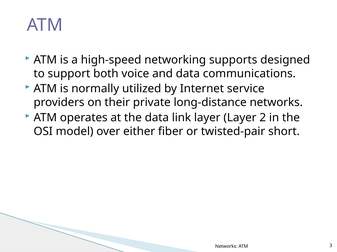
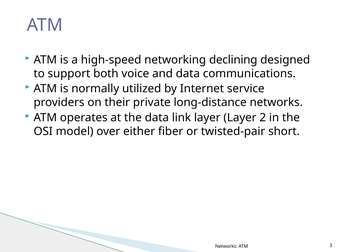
supports: supports -> declining (233, 60)
